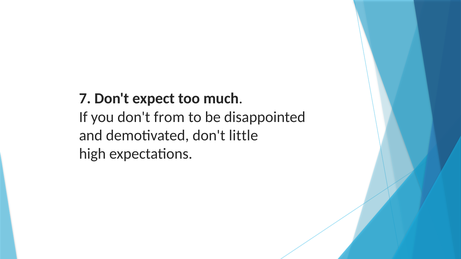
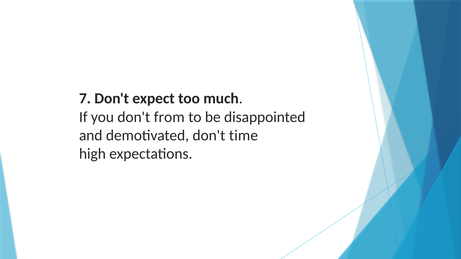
little: little -> time (243, 136)
